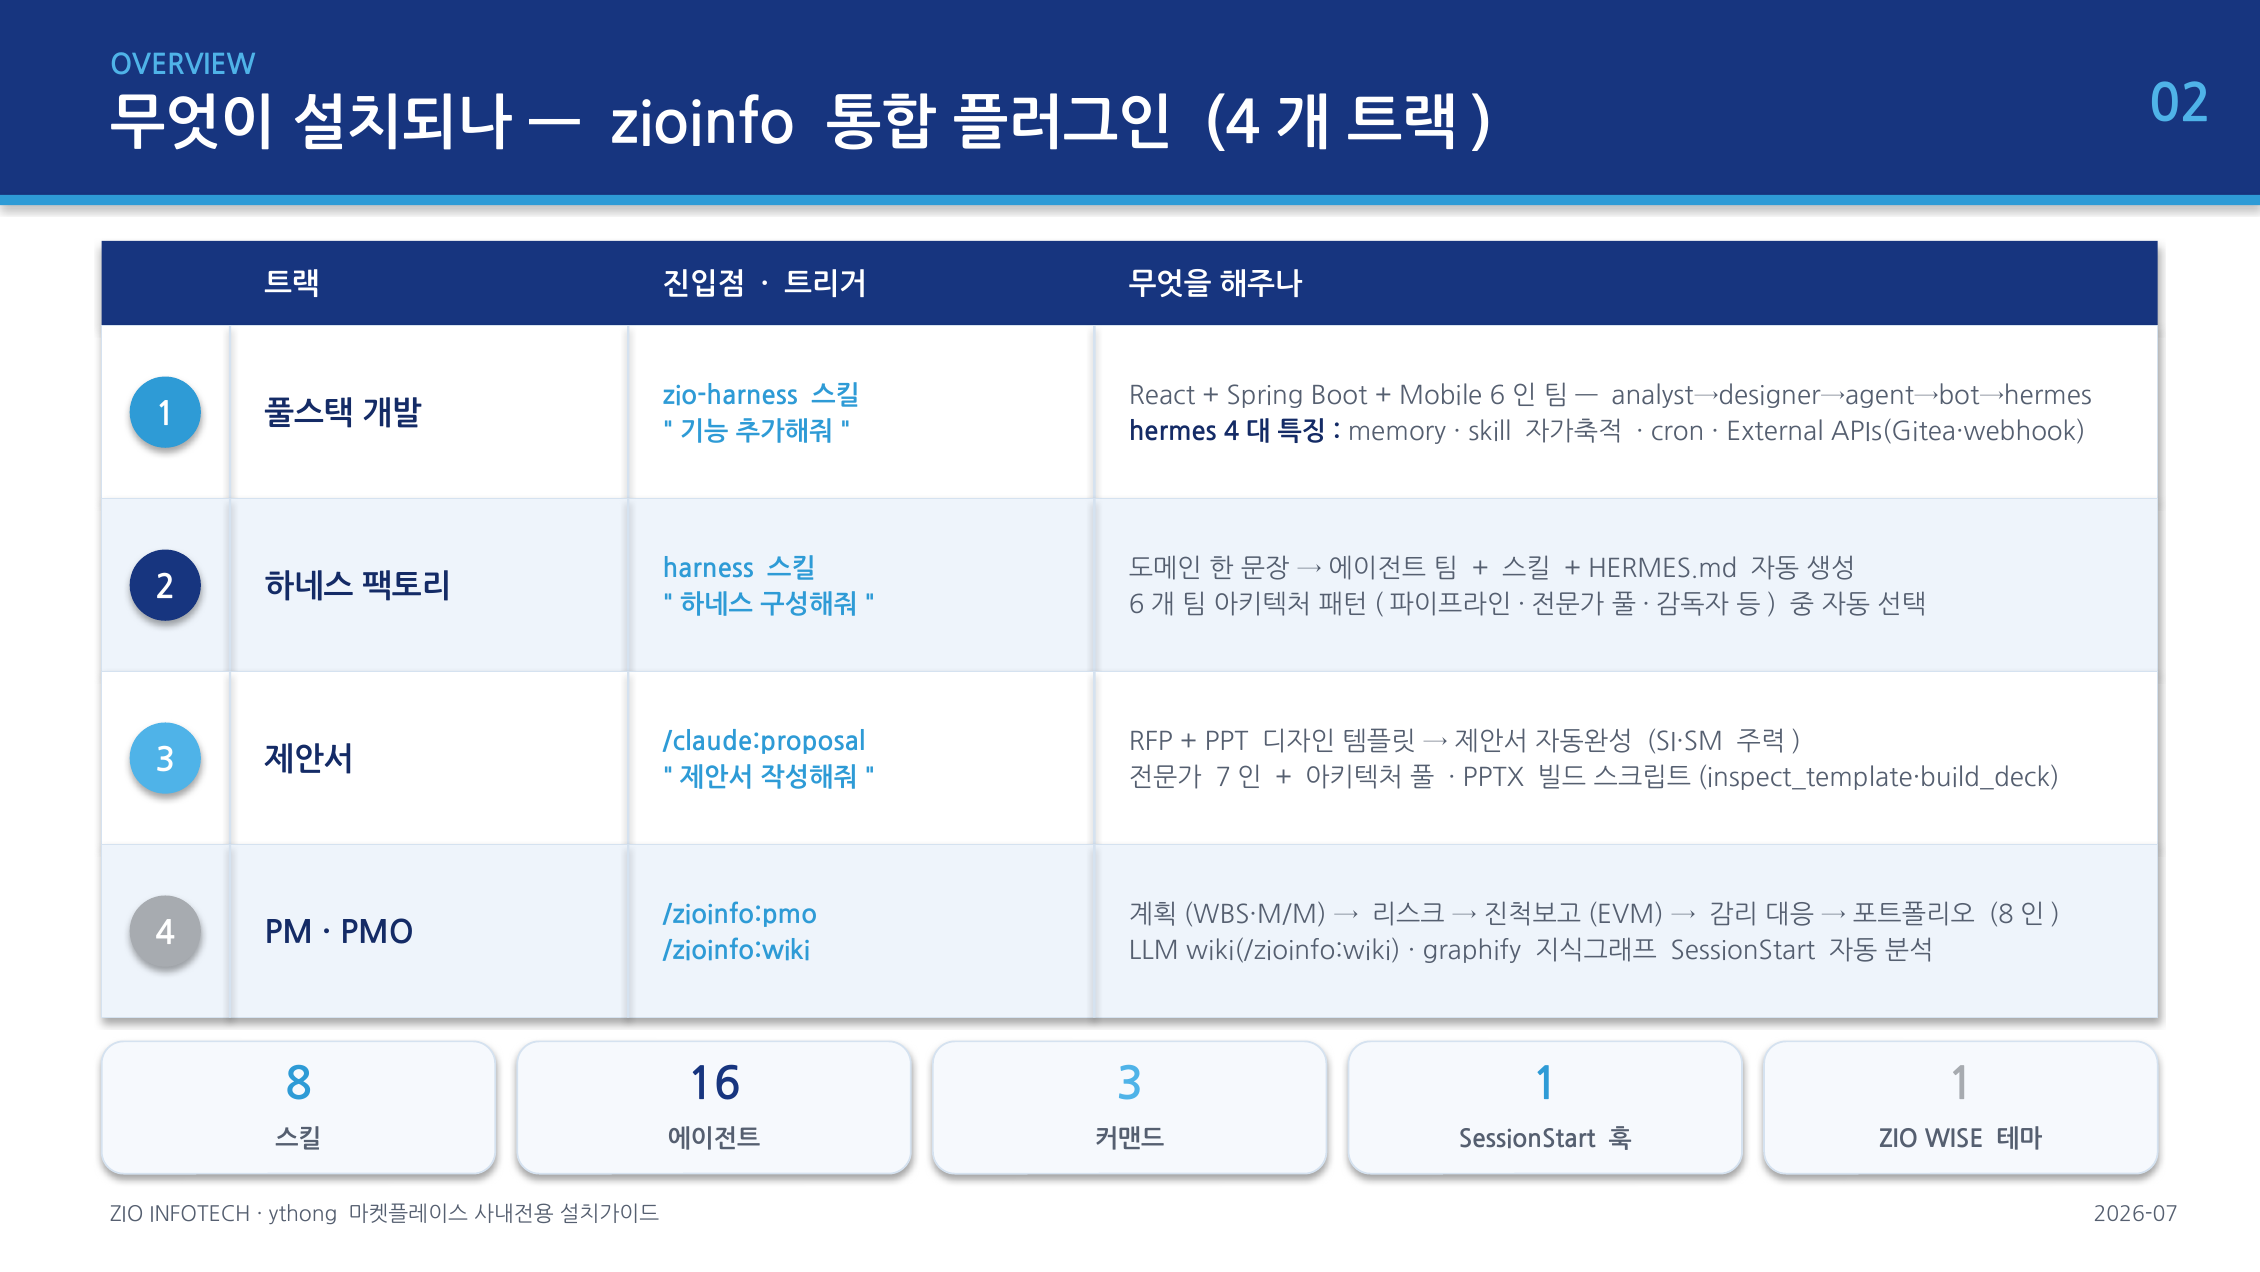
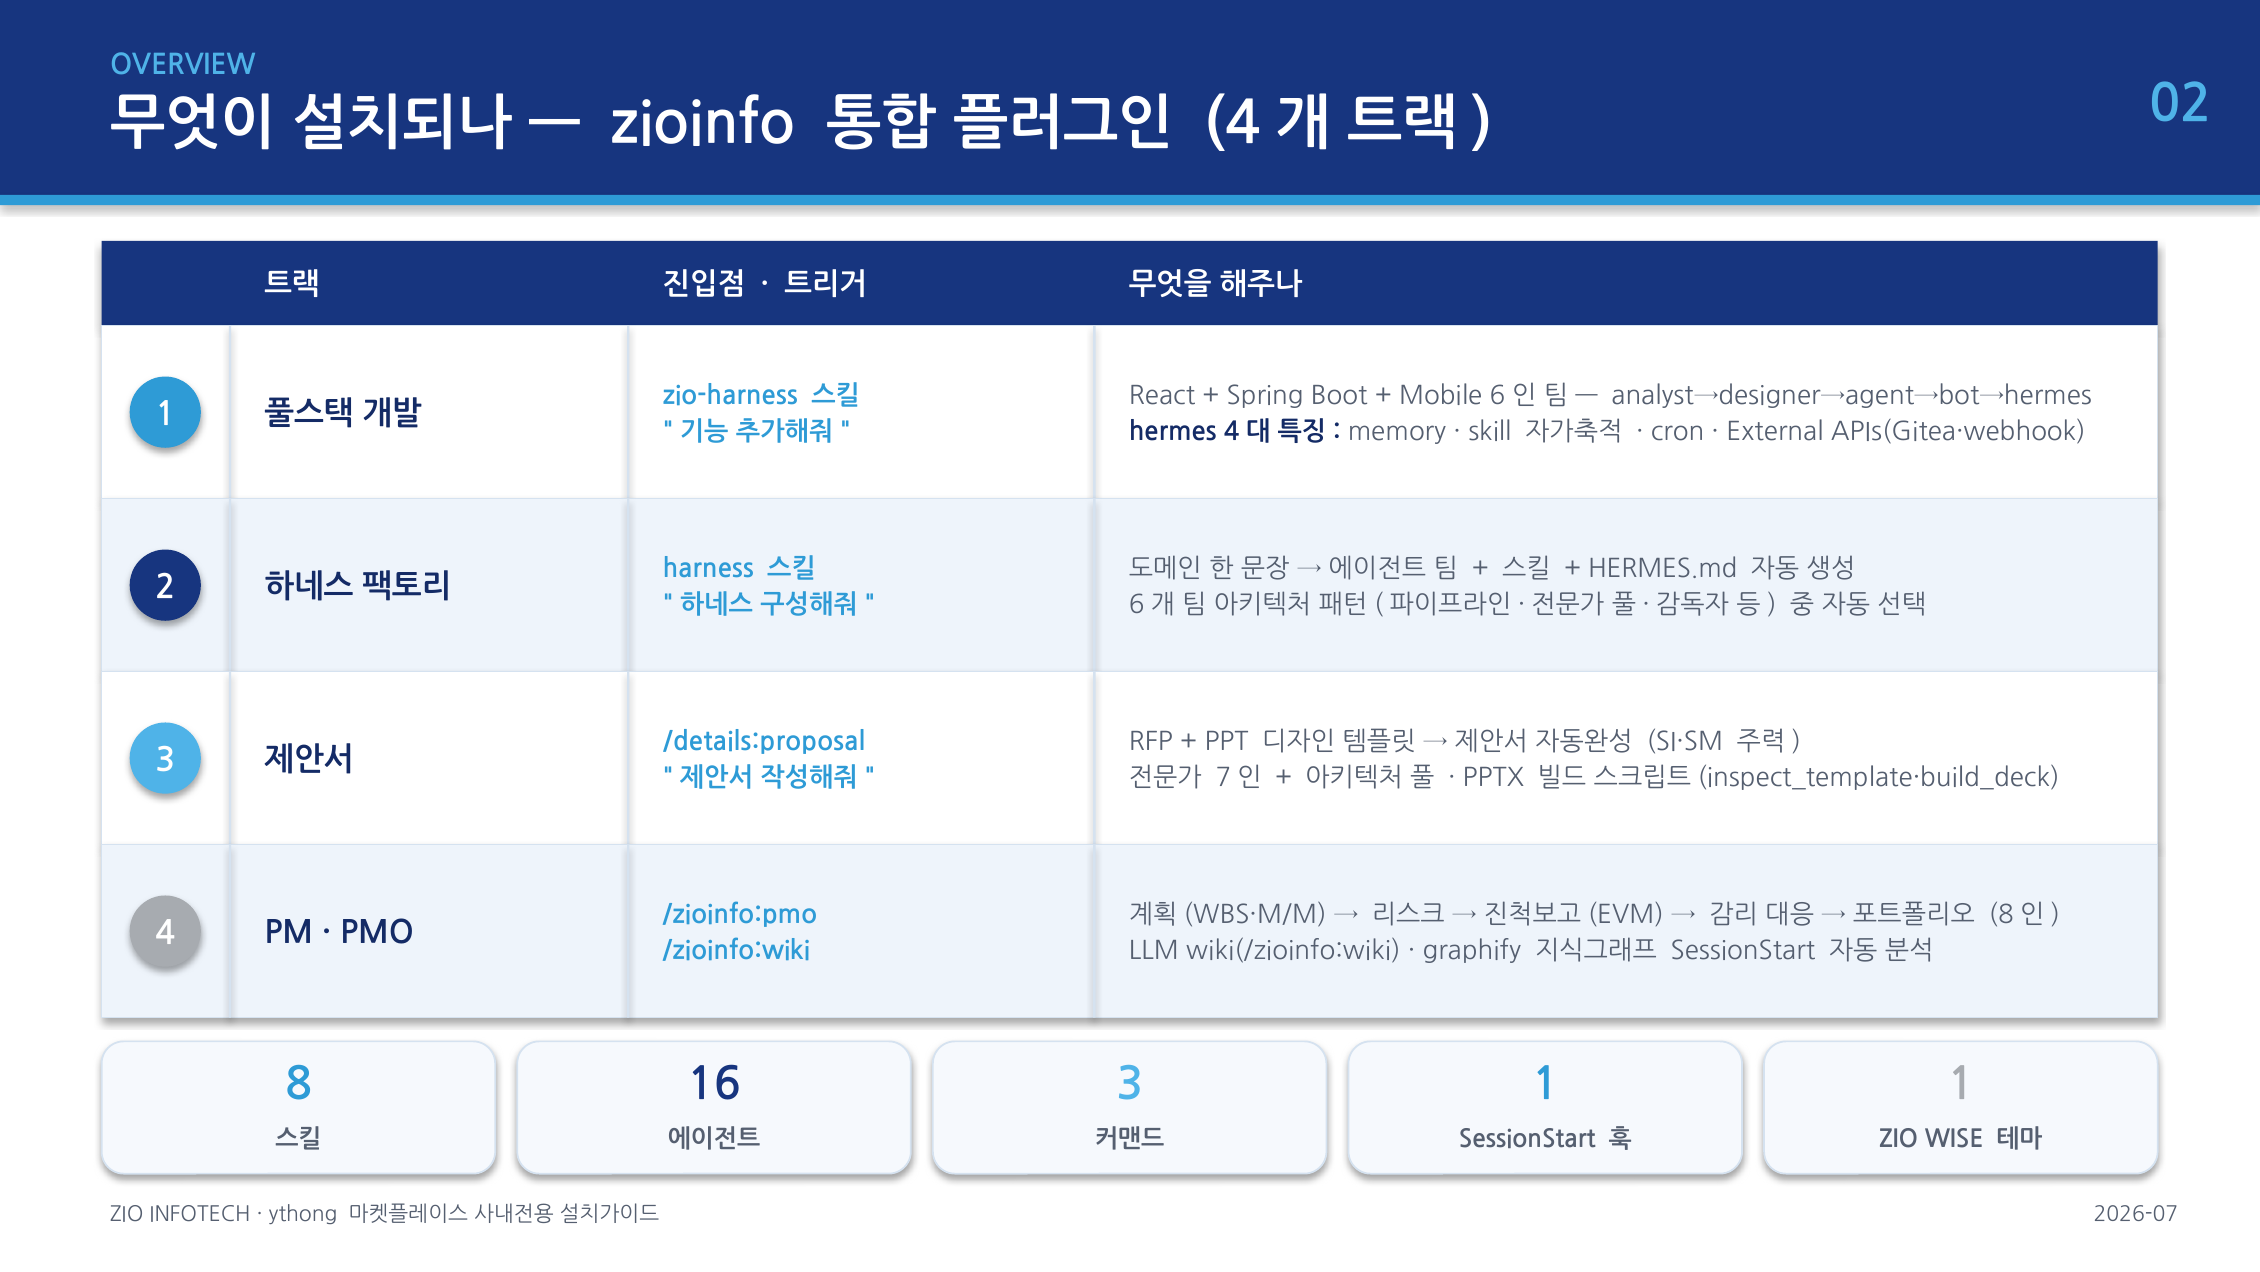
/claude:proposal: /claude:proposal -> /details:proposal (764, 741)
